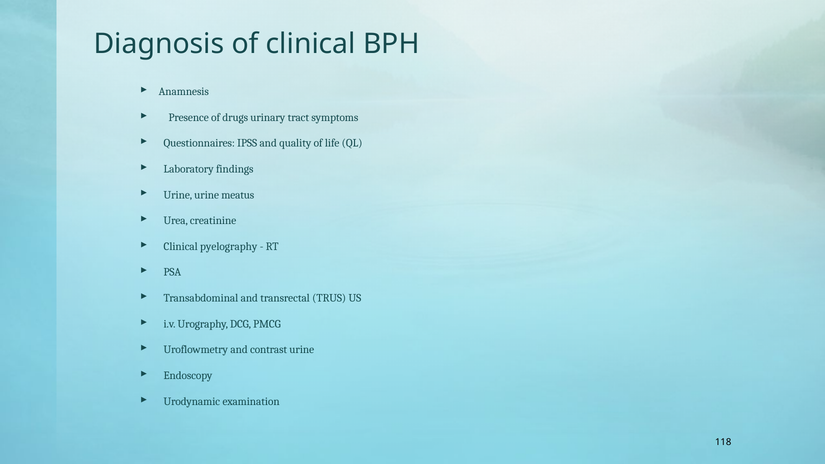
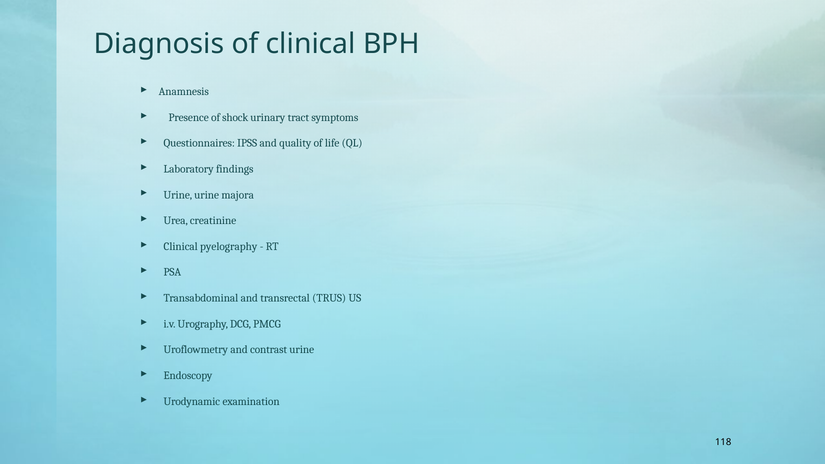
drugs: drugs -> shock (235, 117)
meatus: meatus -> majora (238, 195)
